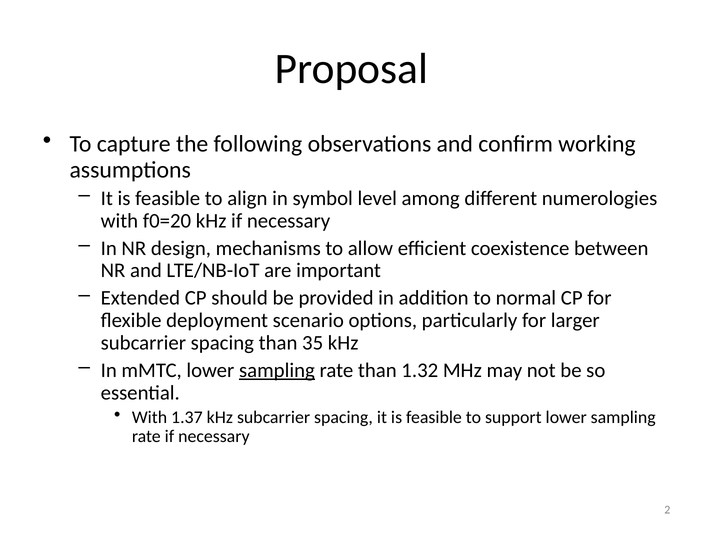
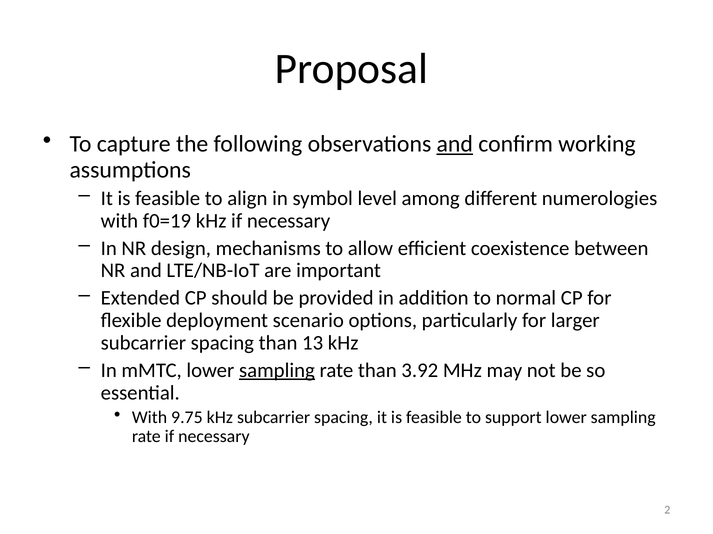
and underline: none -> present (455, 144)
f0=20: f0=20 -> f0=19 (167, 221)
35: 35 -> 13 (313, 343)
1.32: 1.32 -> 3.92 (420, 371)
1.37: 1.37 -> 9.75 (187, 418)
